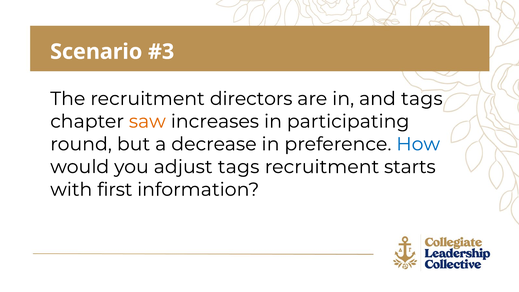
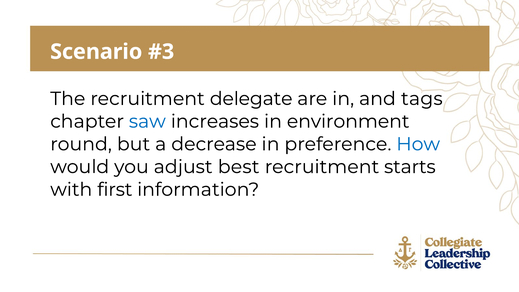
directors: directors -> delegate (251, 99)
saw colour: orange -> blue (147, 121)
participating: participating -> environment (348, 121)
adjust tags: tags -> best (239, 167)
